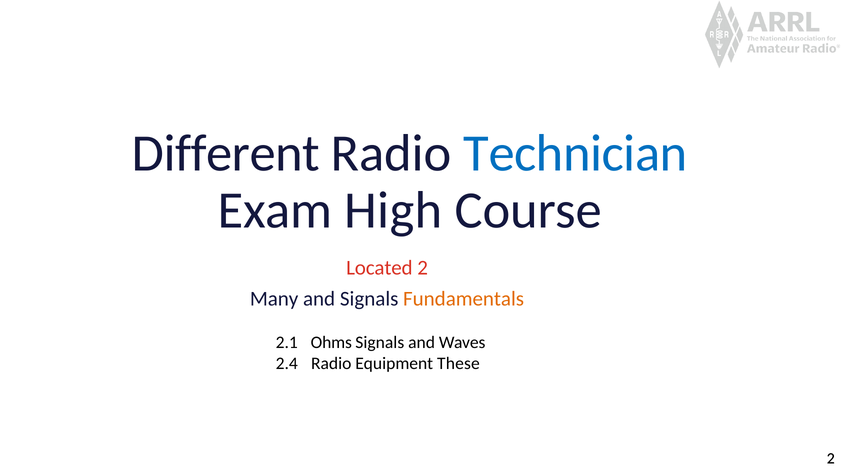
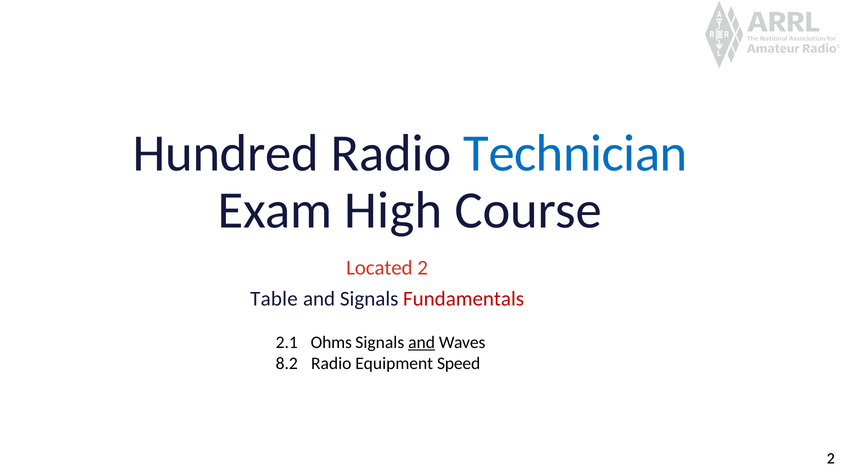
Different: Different -> Hundred (226, 153)
Many: Many -> Table (274, 299)
Fundamentals colour: orange -> red (464, 299)
and underline: none -> present (422, 342)
2.4: 2.4 -> 8.2 (287, 363)
These: These -> Speed (459, 363)
